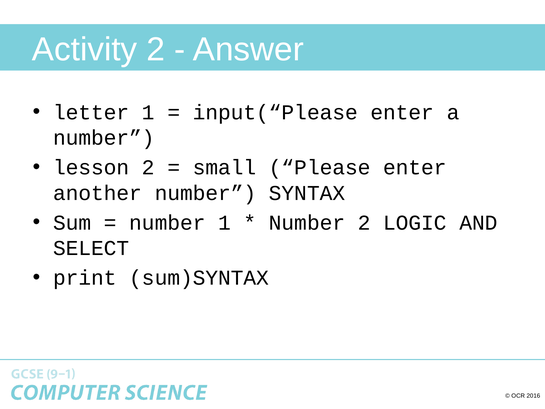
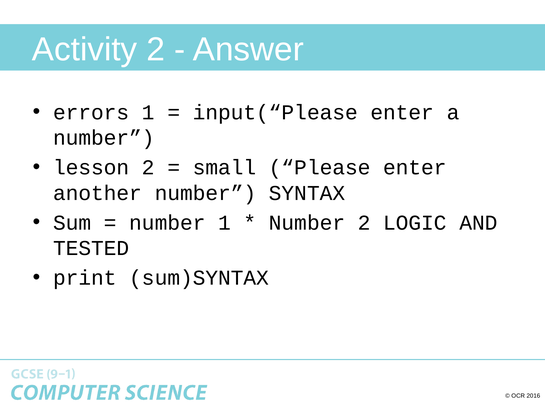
letter: letter -> errors (91, 112)
SELECT: SELECT -> TESTED (91, 248)
